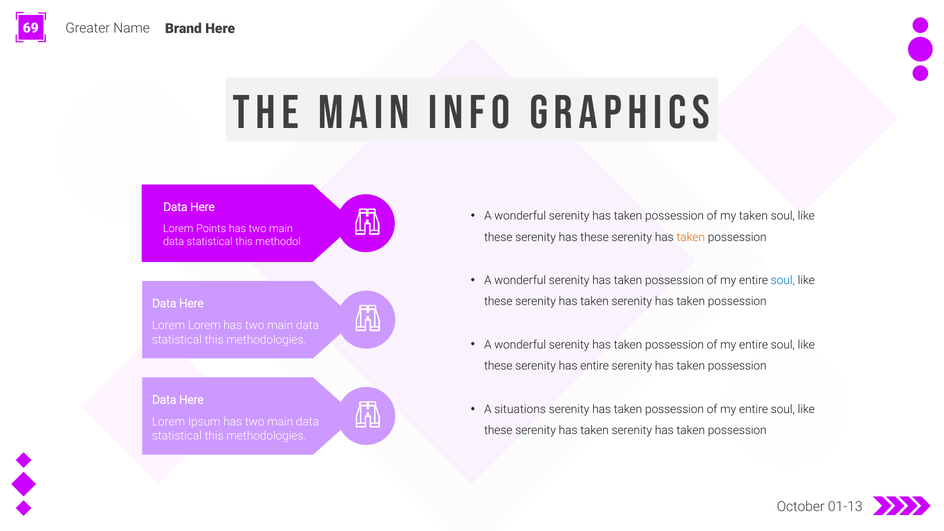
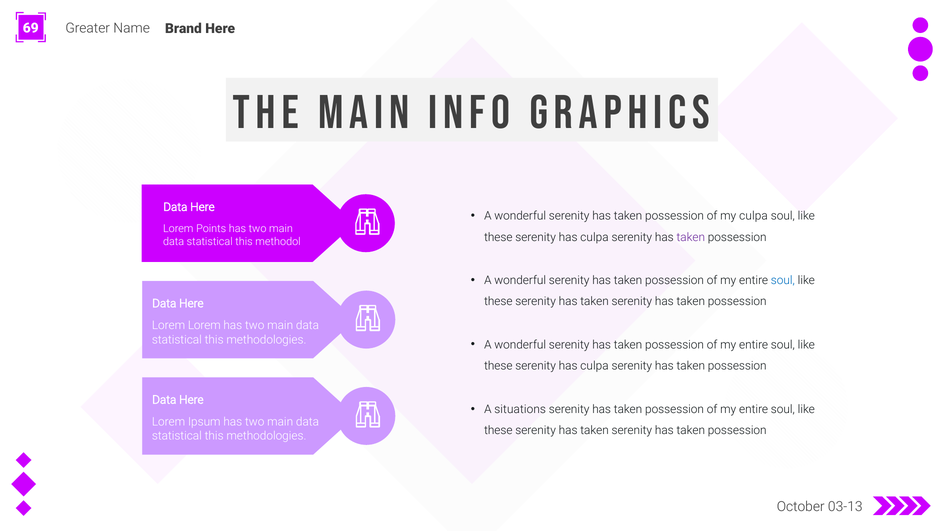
my taken: taken -> culpa (753, 216)
these: these -> culpa (595, 237)
taken colour: orange -> purple (691, 237)
entire: entire -> culpa (595, 366)
01-13: 01-13 -> 03-13 (845, 507)
